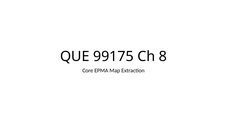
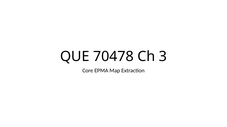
99175: 99175 -> 70478 (113, 57)
8: 8 -> 3 (163, 57)
